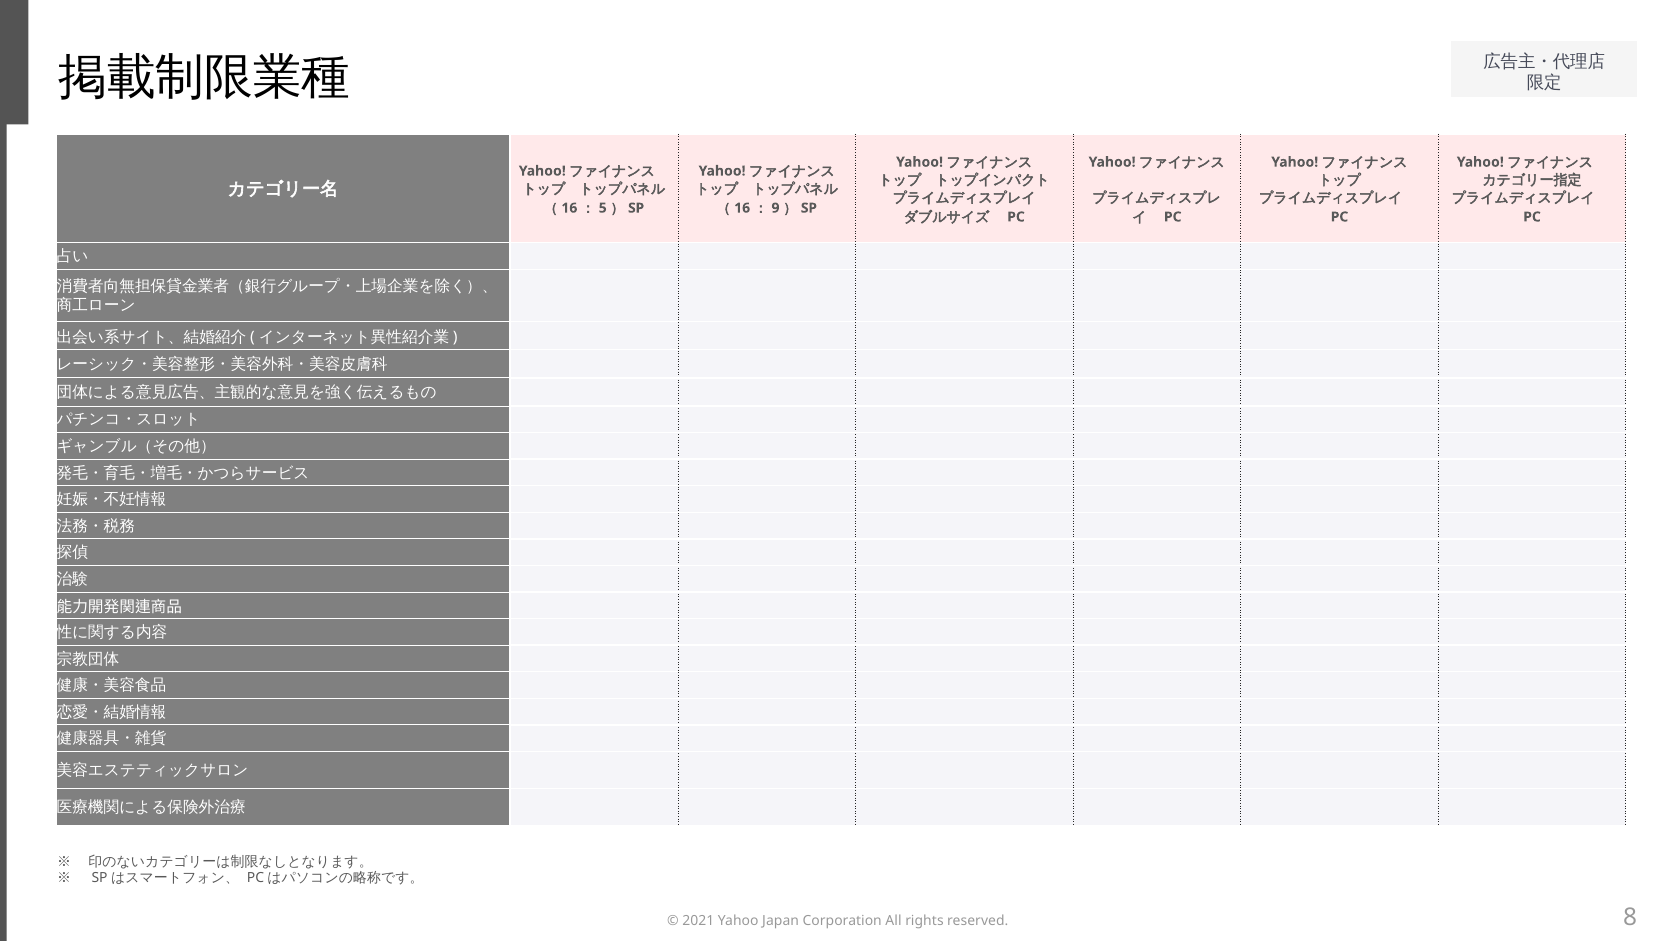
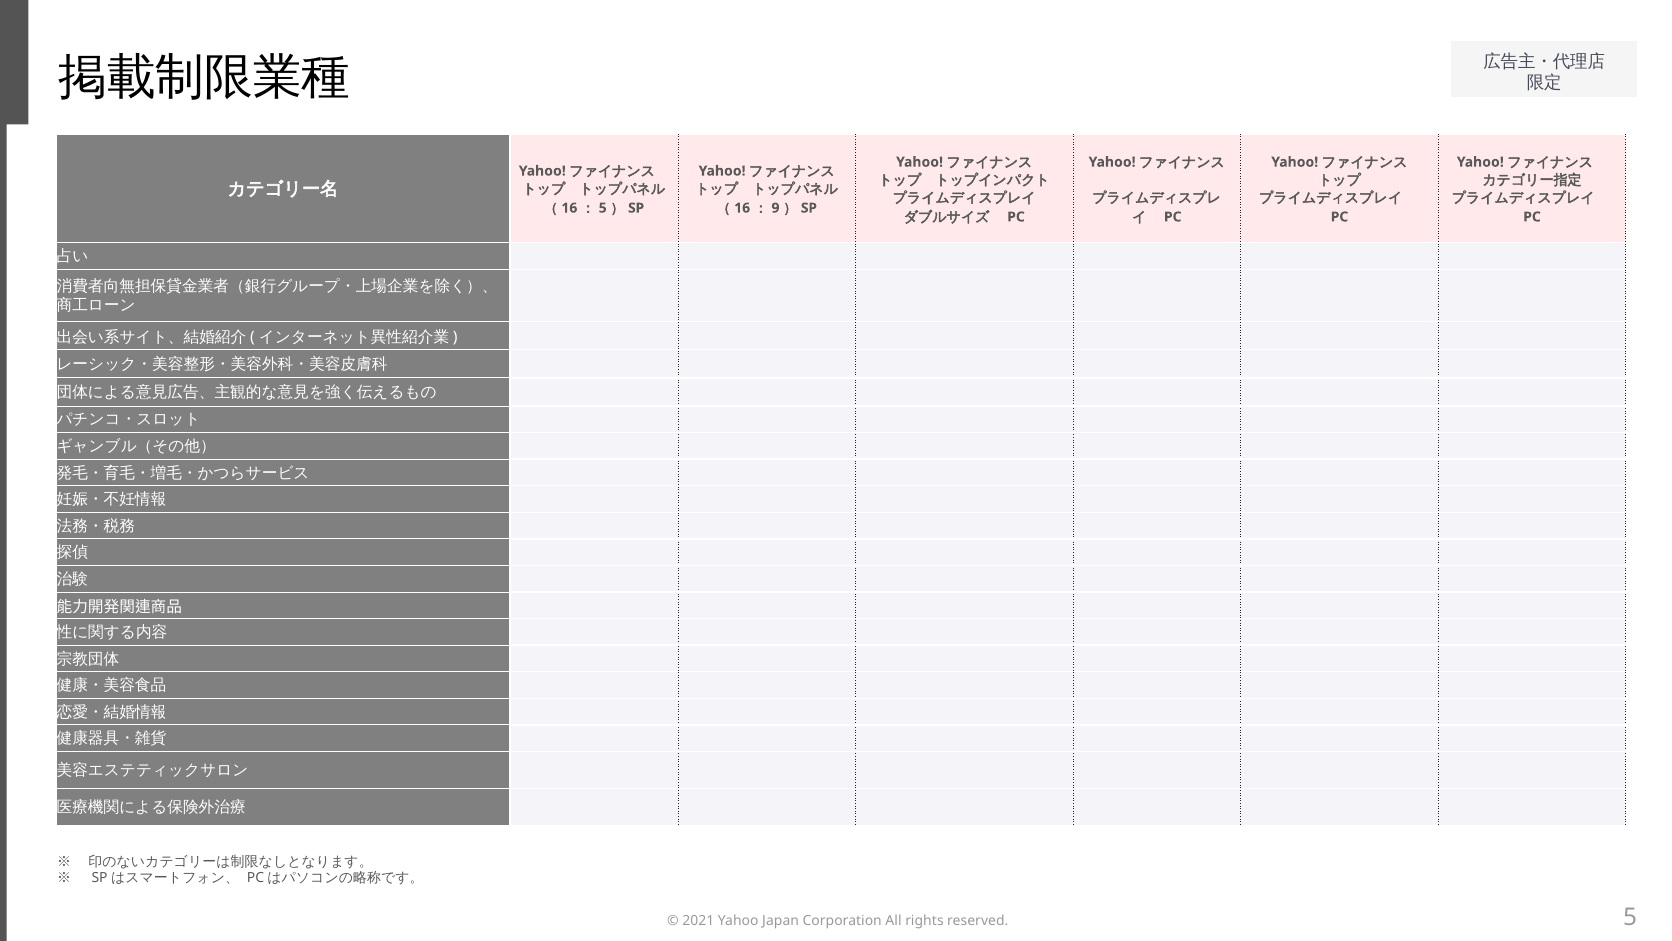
8: 8 -> 5 (1630, 917)
